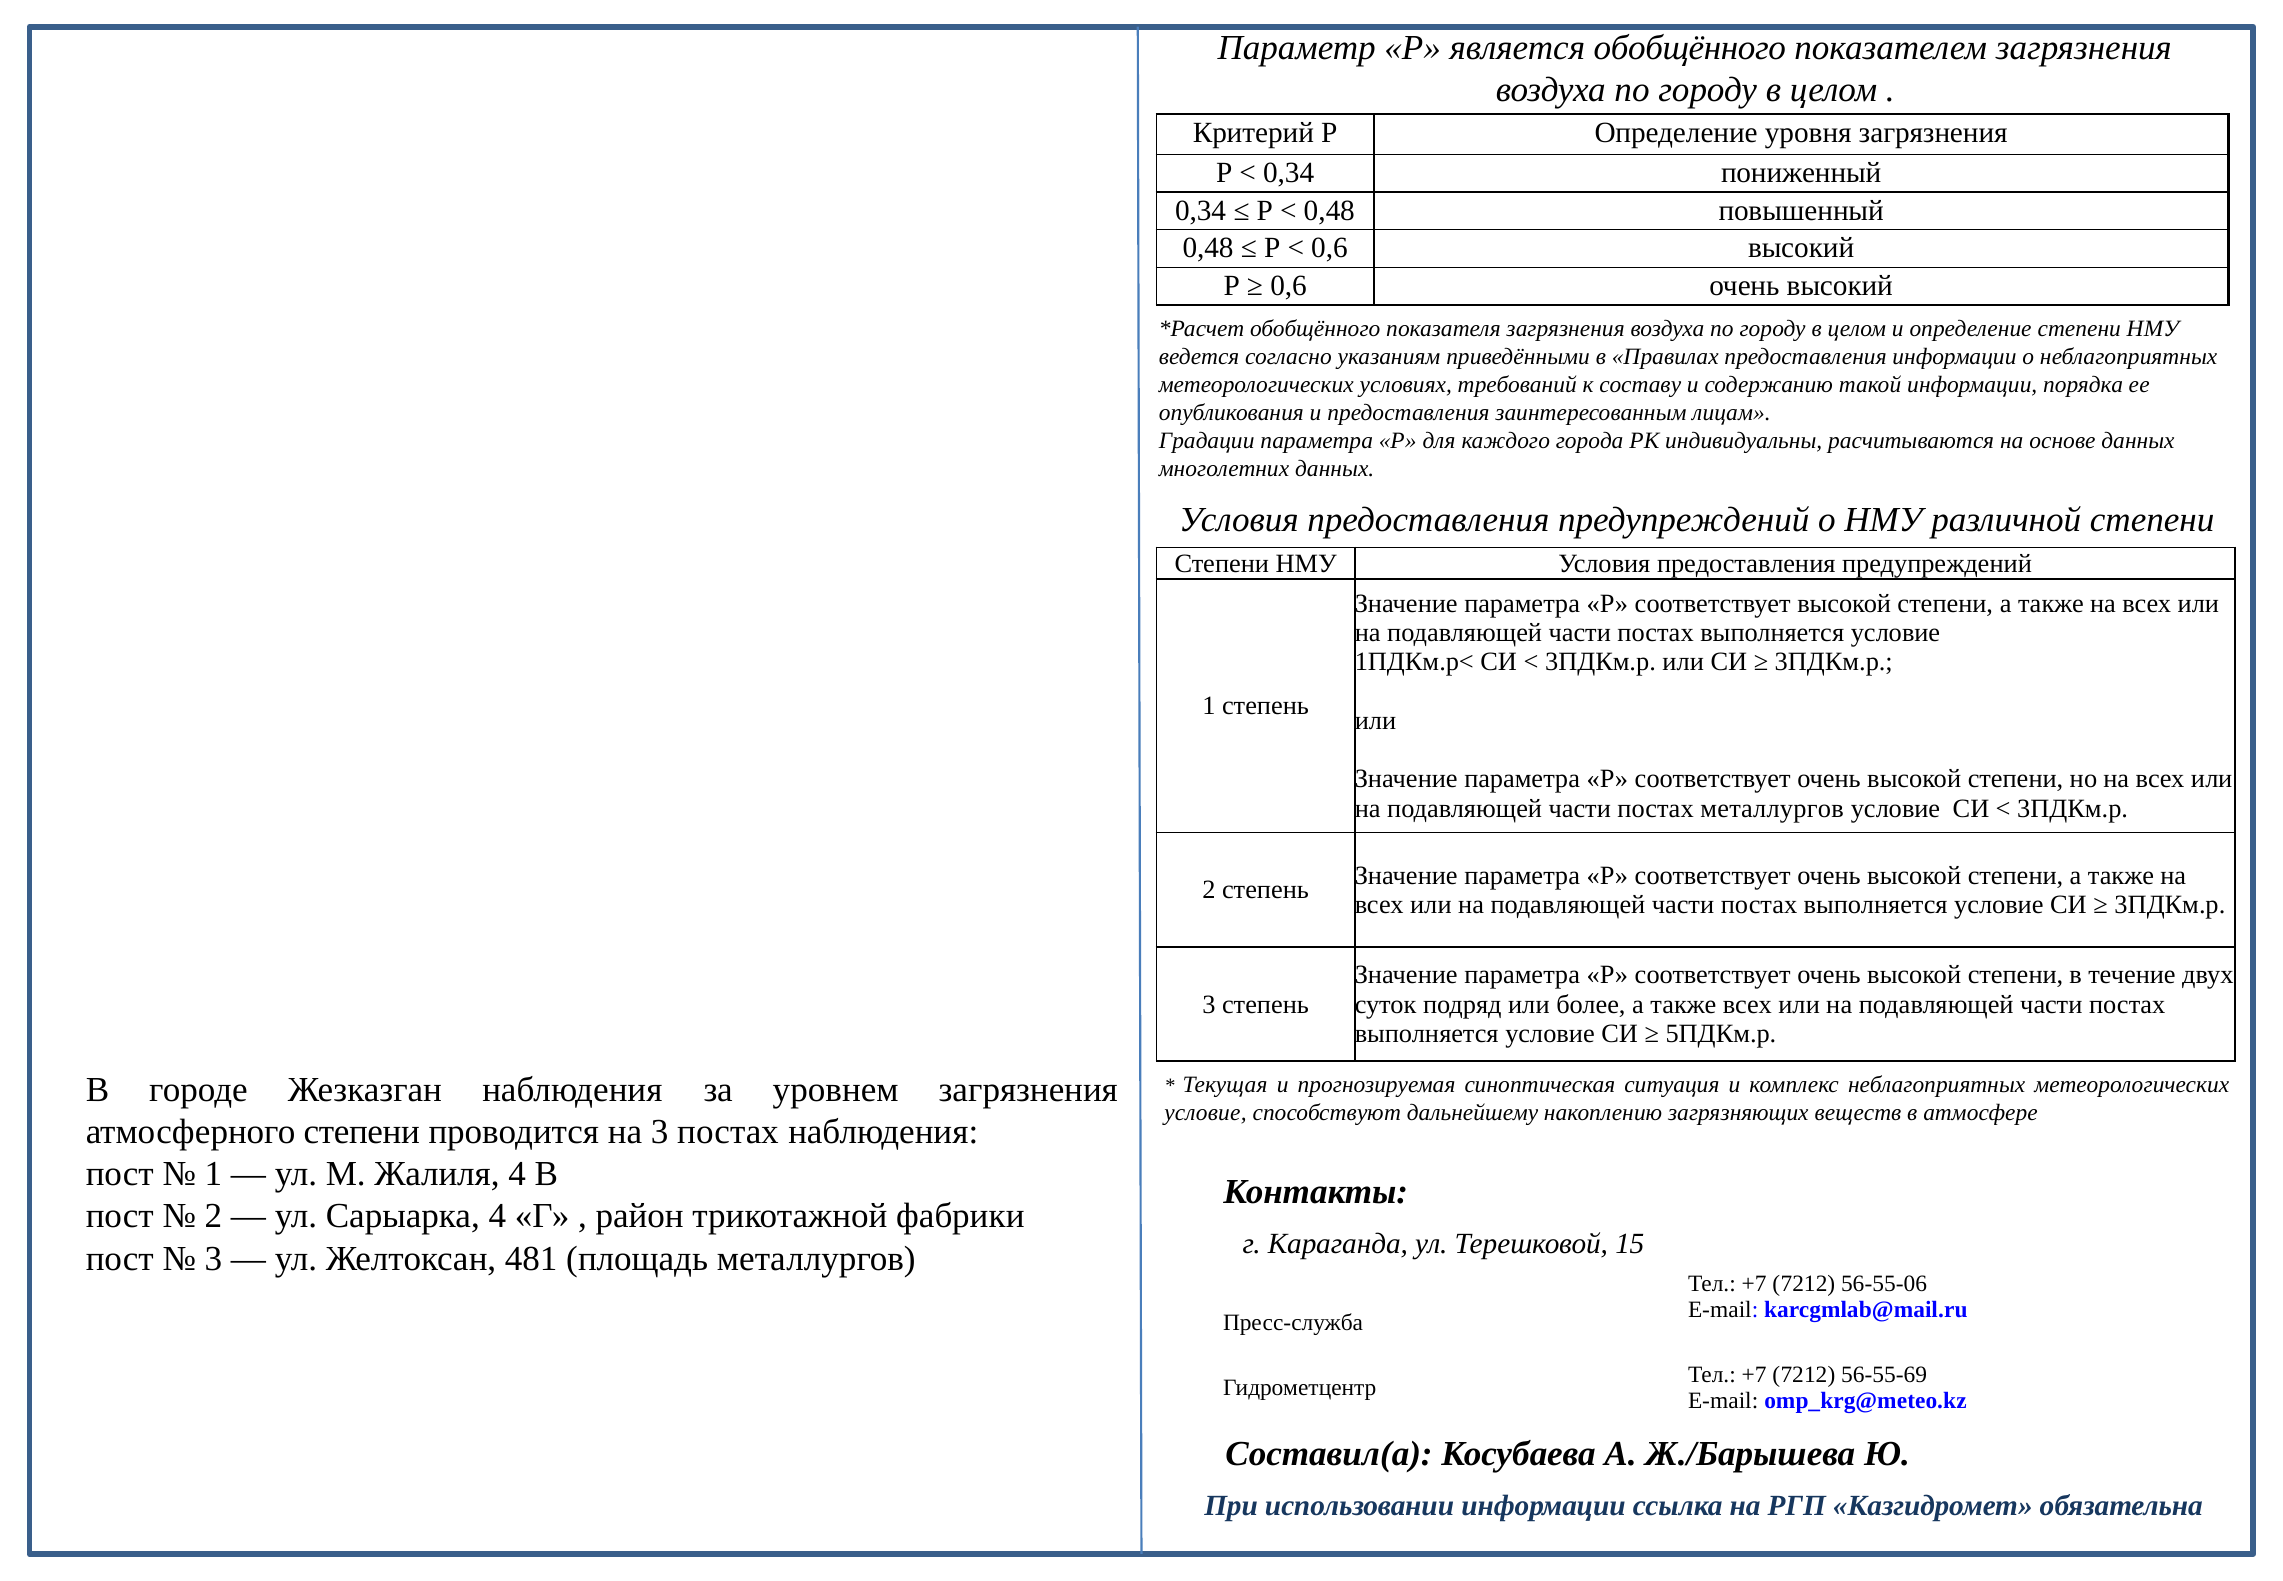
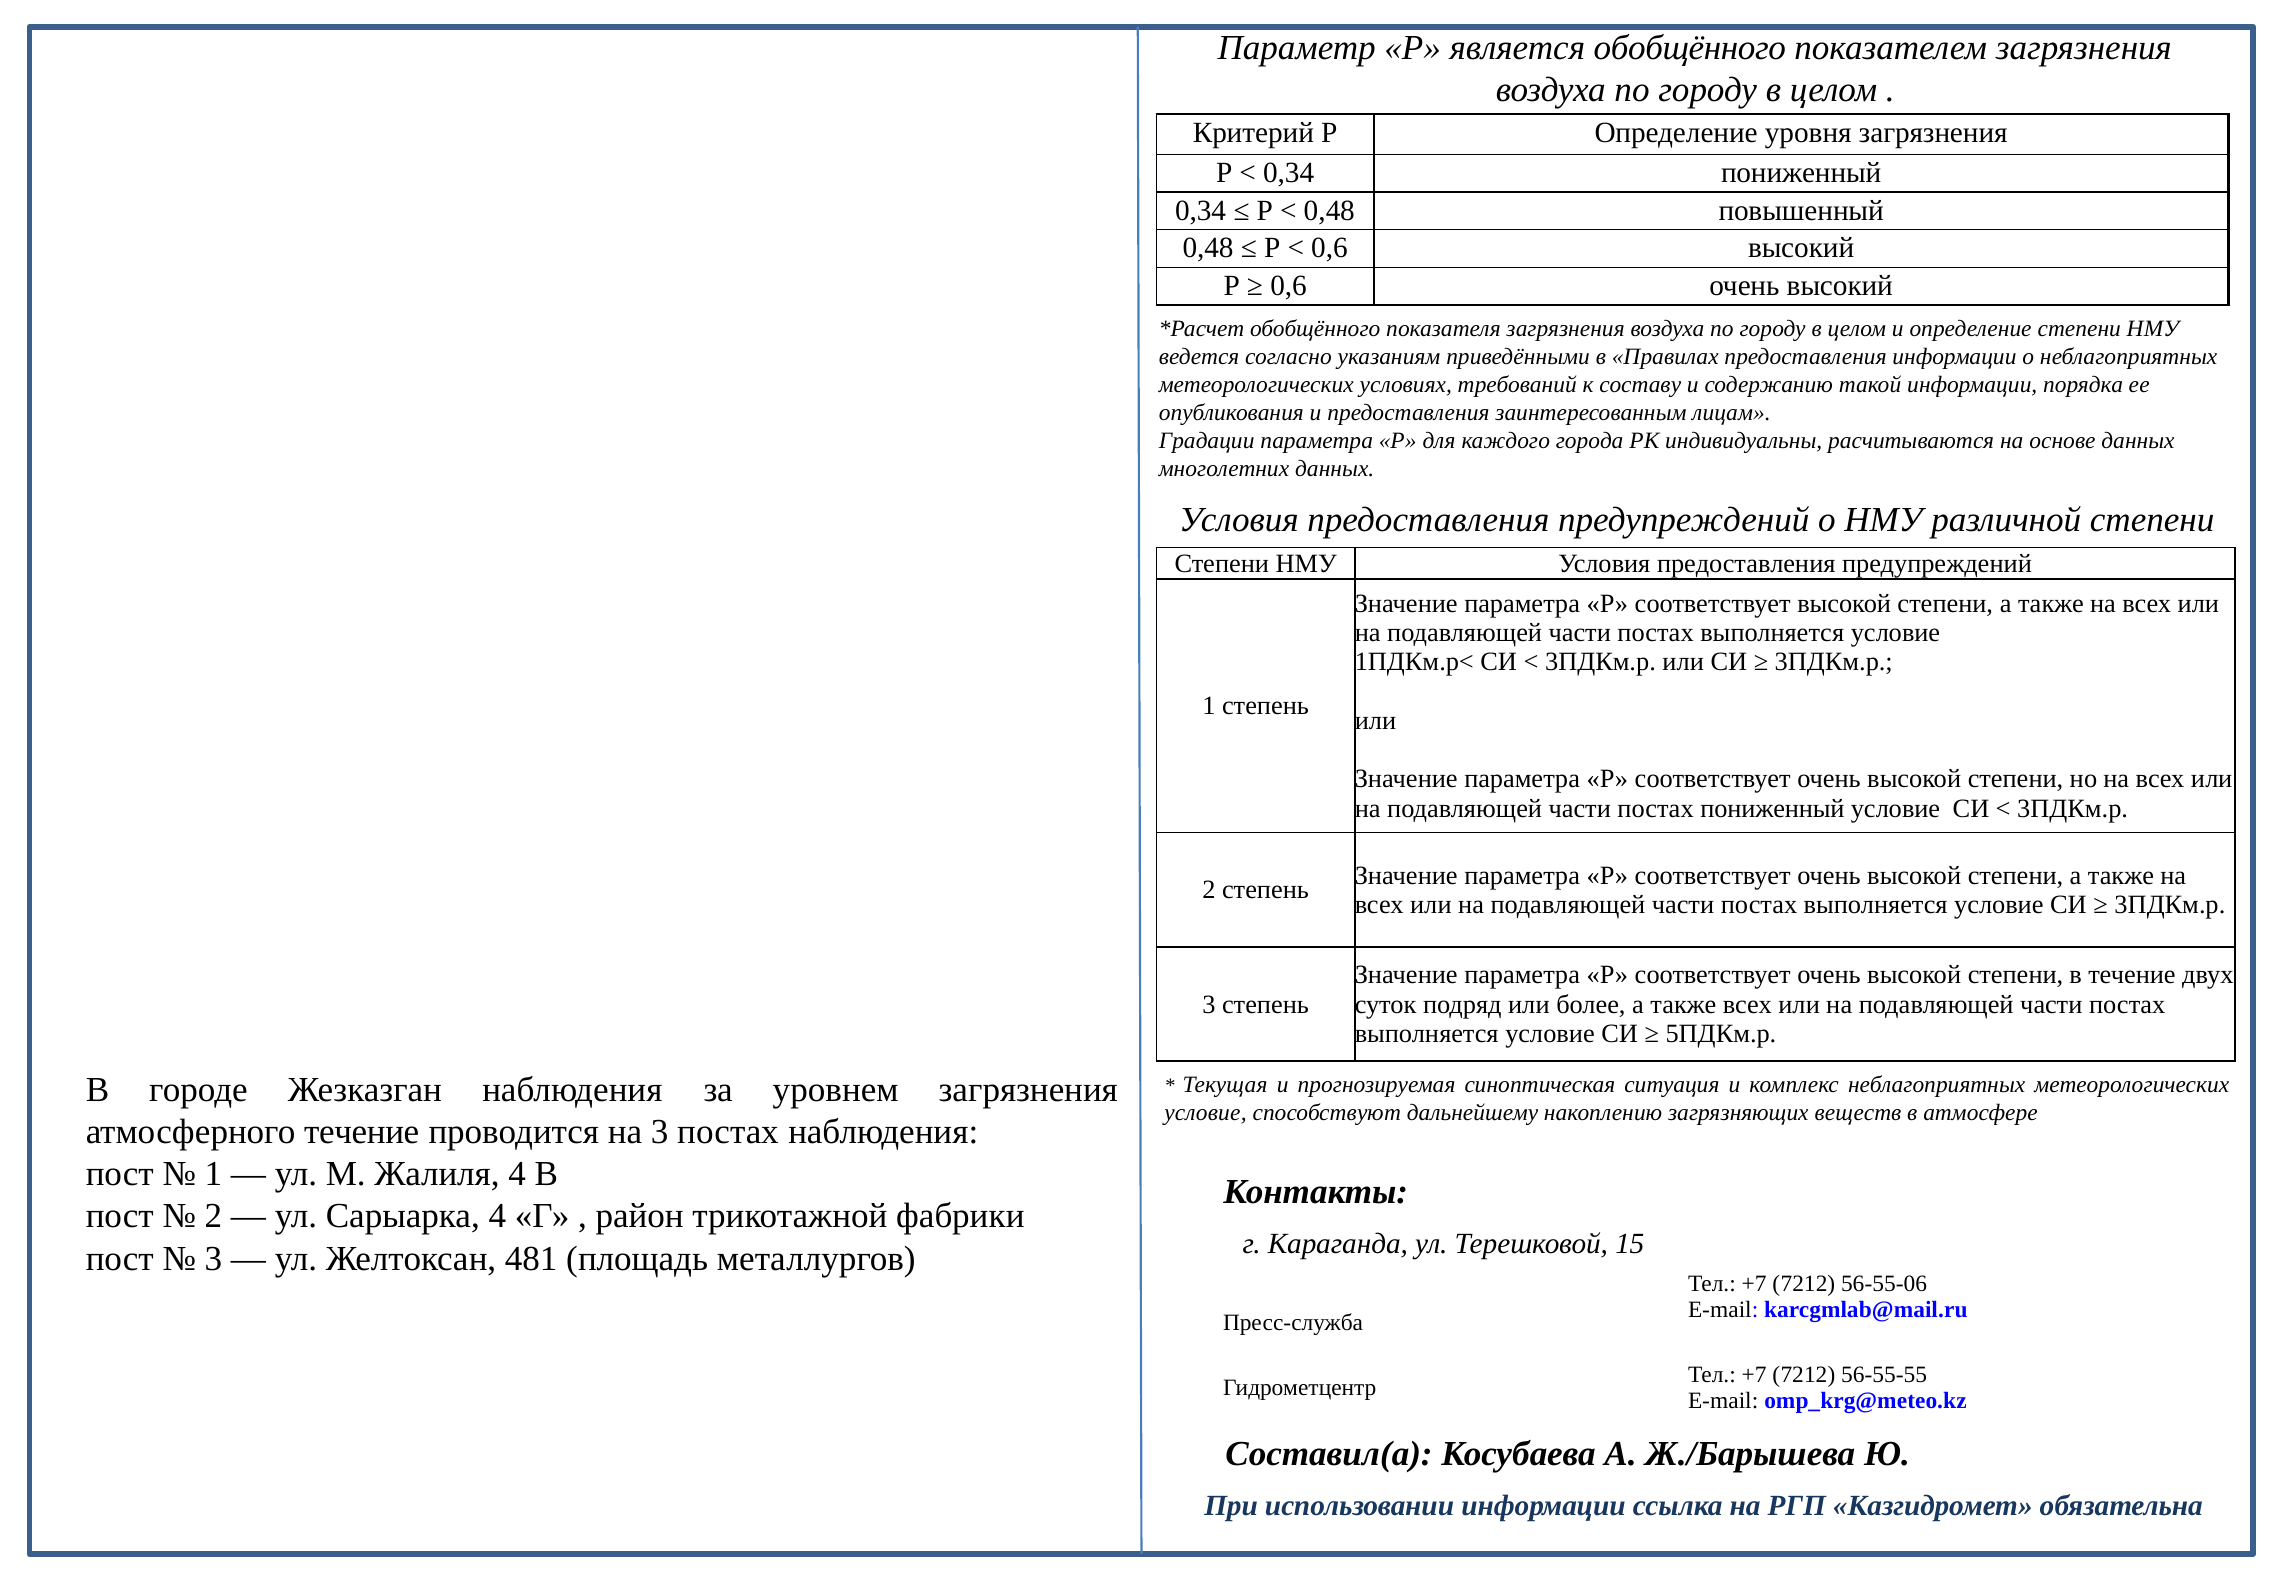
постах металлургов: металлургов -> пониженный (1772, 808)
атмосферного степени: степени -> течение (362, 1132)
56-55-69: 56-55-69 -> 56-55-55 (1884, 1375)
